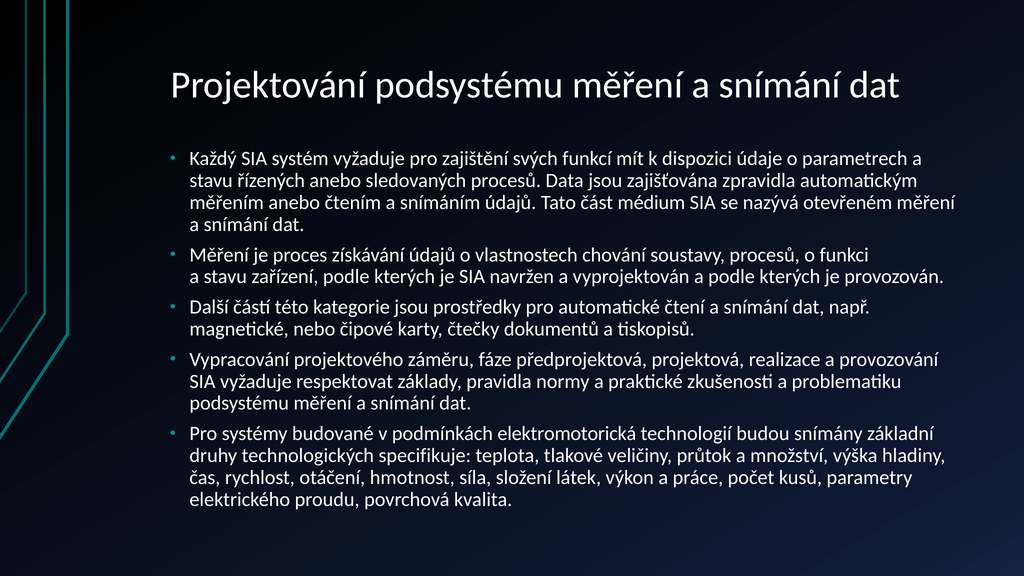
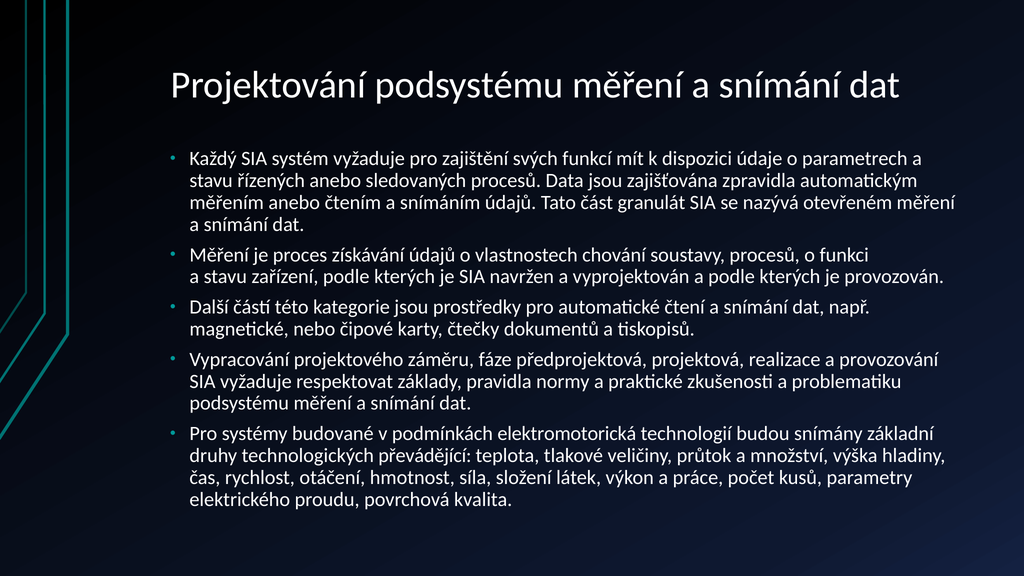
médium: médium -> granulát (651, 203)
specifikuje: specifikuje -> převádějící (425, 456)
